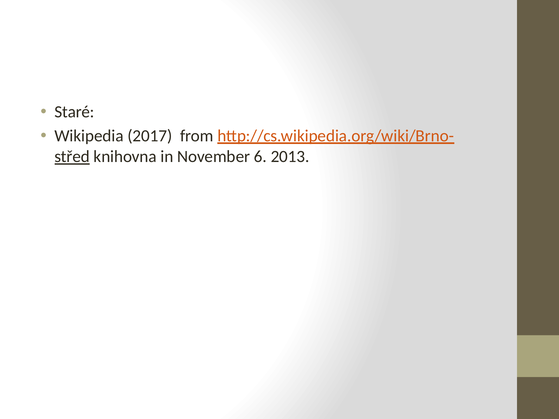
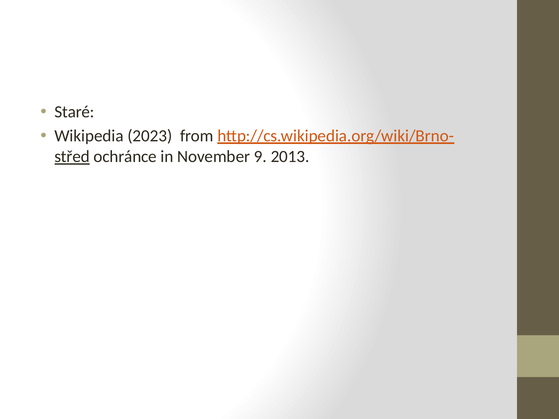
2017: 2017 -> 2023 (150, 136)
knihovna: knihovna -> ochránce (125, 157)
6: 6 -> 9 (260, 157)
